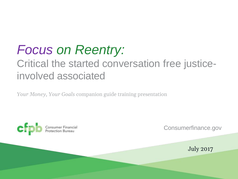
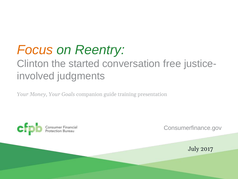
Focus colour: purple -> orange (35, 50)
Critical: Critical -> Clinton (33, 64)
associated: associated -> judgments (81, 76)
